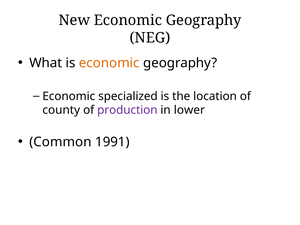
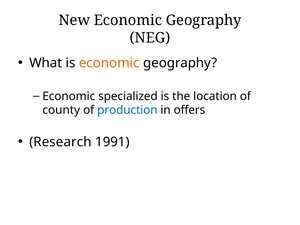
production colour: purple -> blue (127, 110)
lower: lower -> offers (189, 110)
Common: Common -> Research (60, 142)
